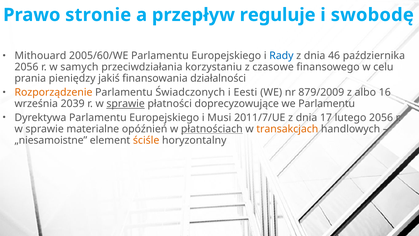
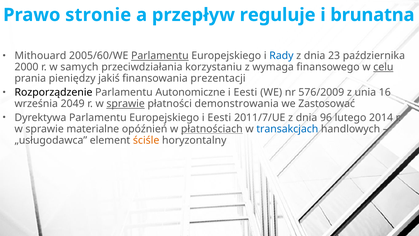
swobodę: swobodę -> brunatna (372, 15)
Parlamentu underline: none -> present (160, 56)
46: 46 -> 23 (334, 56)
2056: 2056 -> 2000 (26, 67)
czasowe: czasowe -> wymaga (273, 67)
celu underline: none -> present (383, 67)
działalności: działalności -> prezentacji (218, 78)
Rozporządzenie colour: orange -> black (53, 92)
Świadczonych: Świadczonych -> Autonomiczne (190, 92)
879/2009: 879/2009 -> 576/2009 (321, 92)
albo: albo -> unia (365, 92)
2039: 2039 -> 2049 (73, 104)
doprecyzowujące: doprecyzowujące -> demonstrowania (237, 104)
we Parlamentu: Parlamentu -> Zastosować (327, 104)
Europejskiego i Musi: Musi -> Eesti (219, 118)
17: 17 -> 96 (326, 118)
lutego 2056: 2056 -> 2014 (381, 118)
transakcjach colour: orange -> blue (287, 129)
„niesamoistne: „niesamoistne -> „usługodawca (51, 140)
